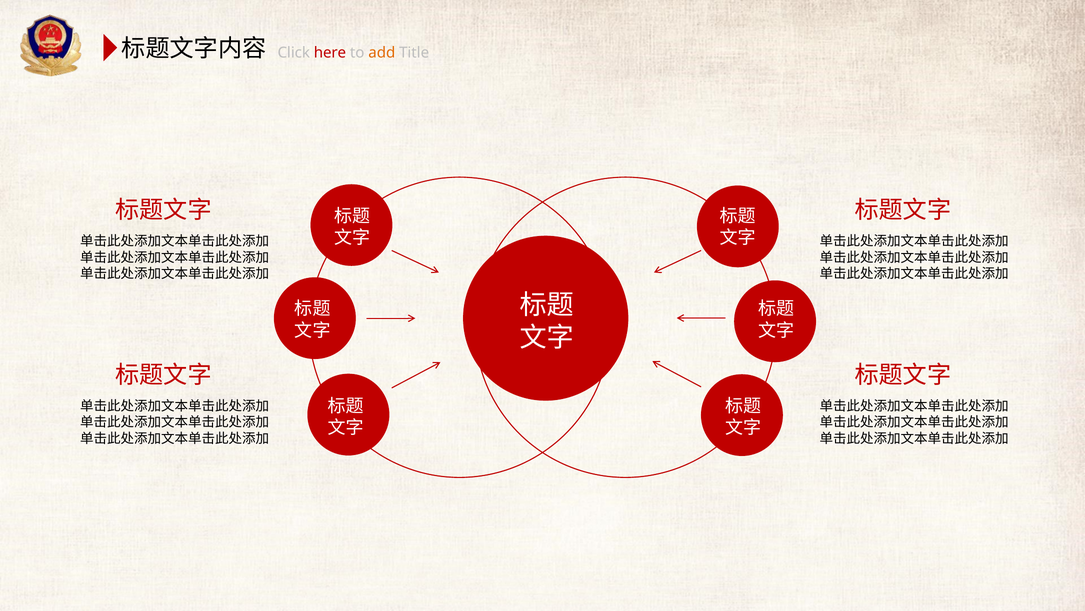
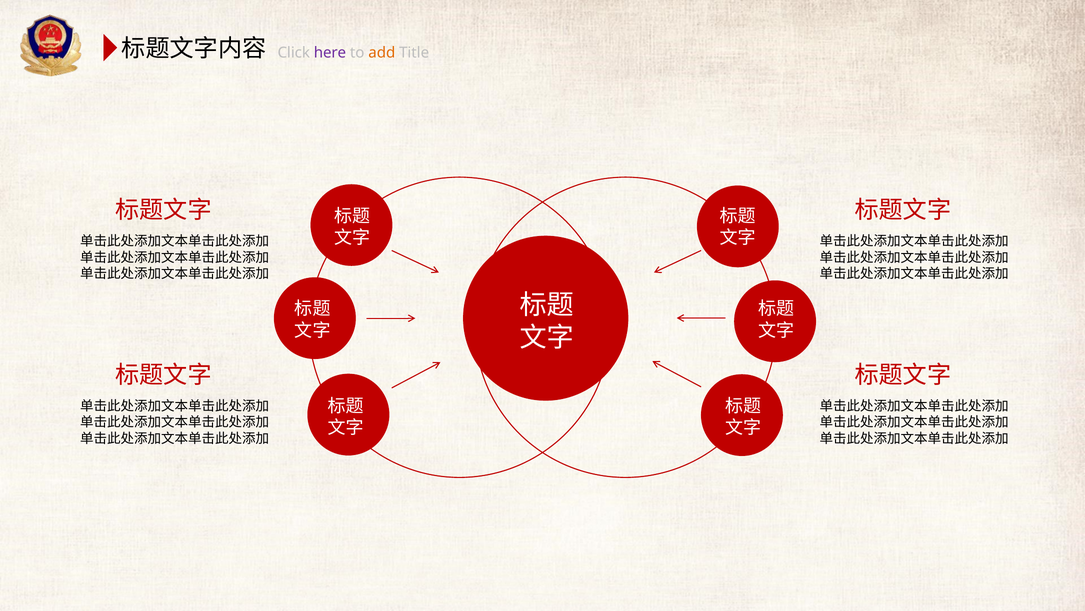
here colour: red -> purple (330, 52)
